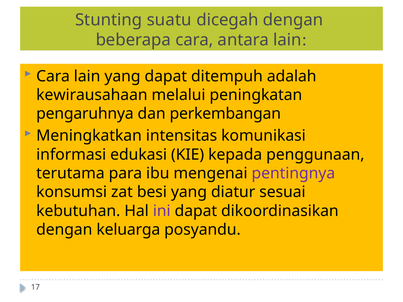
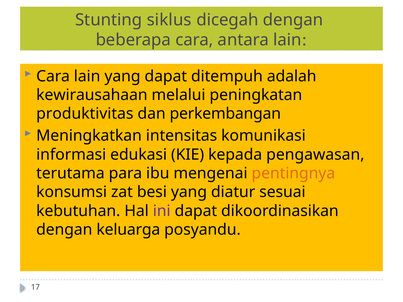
suatu: suatu -> siklus (169, 20)
pengaruhnya: pengaruhnya -> produktivitas (85, 114)
penggunaan: penggunaan -> pengawasan (315, 155)
pentingnya colour: purple -> orange (293, 173)
